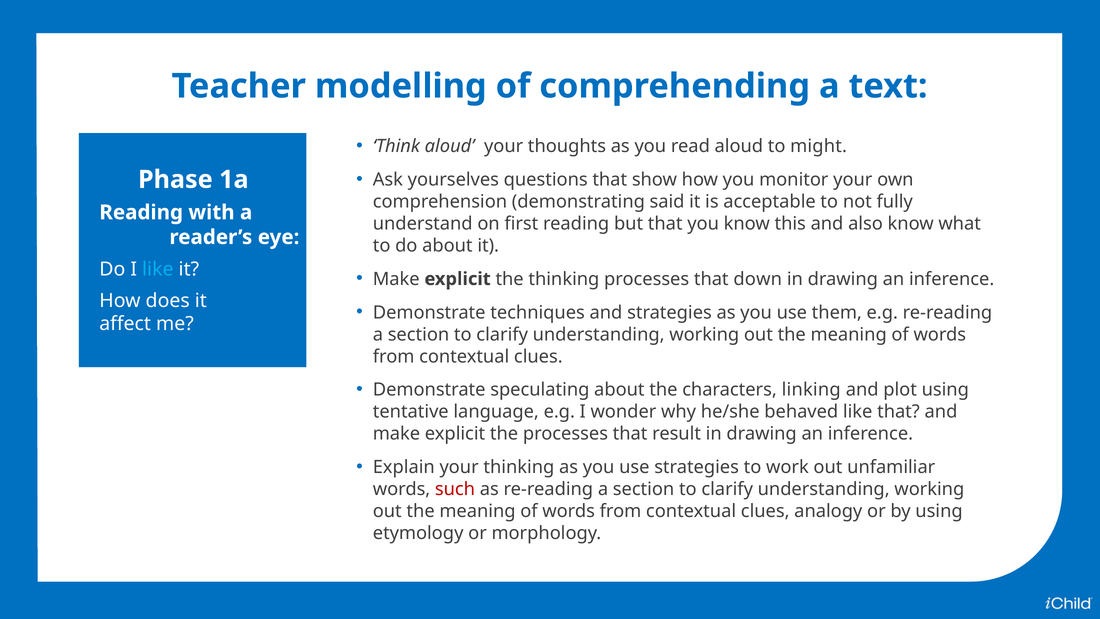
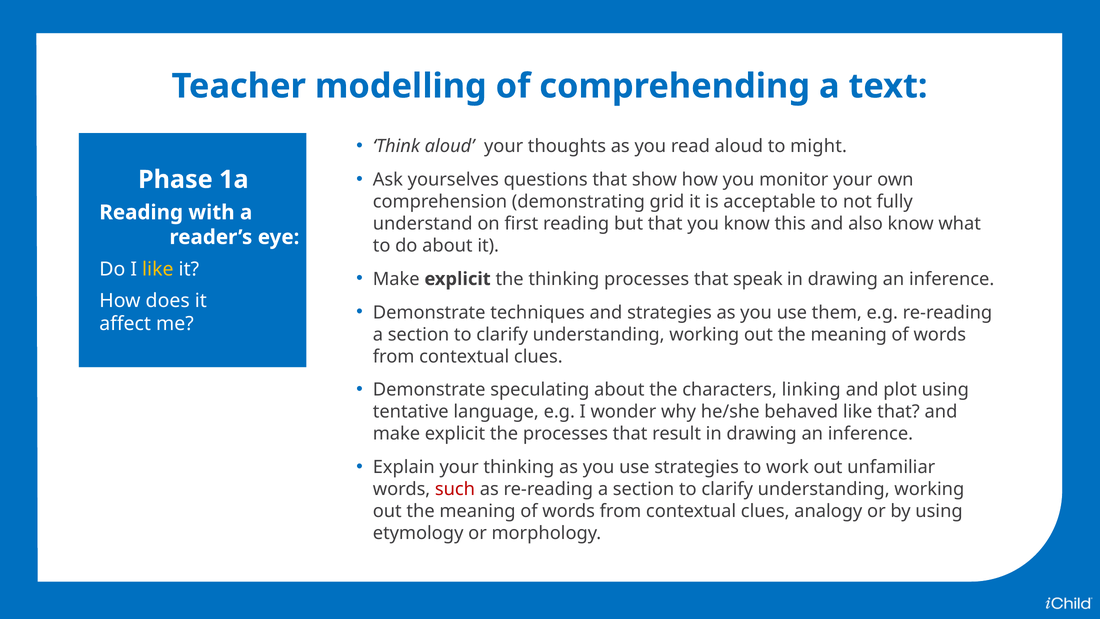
said: said -> grid (667, 201)
like colour: light blue -> yellow (158, 269)
down: down -> speak (758, 279)
